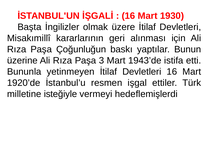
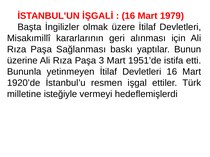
1930: 1930 -> 1979 (172, 16)
Çoğunluğun: Çoğunluğun -> Sağlanması (81, 50)
1943’de: 1943’de -> 1951’de (145, 61)
